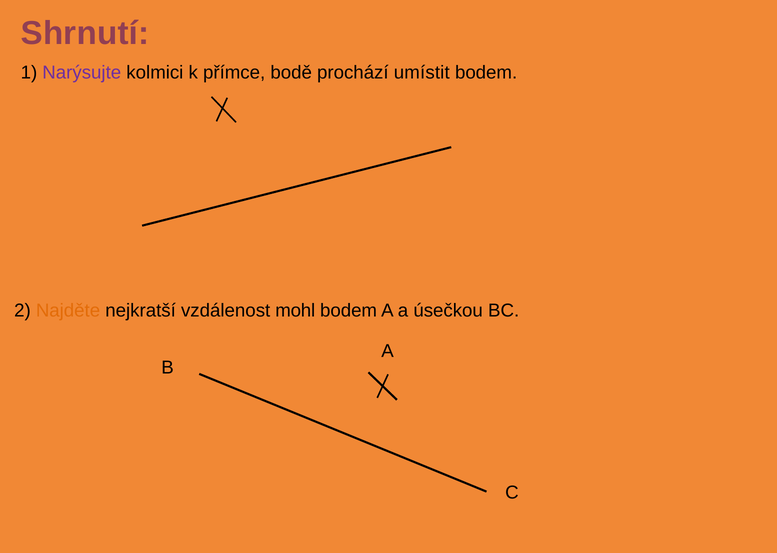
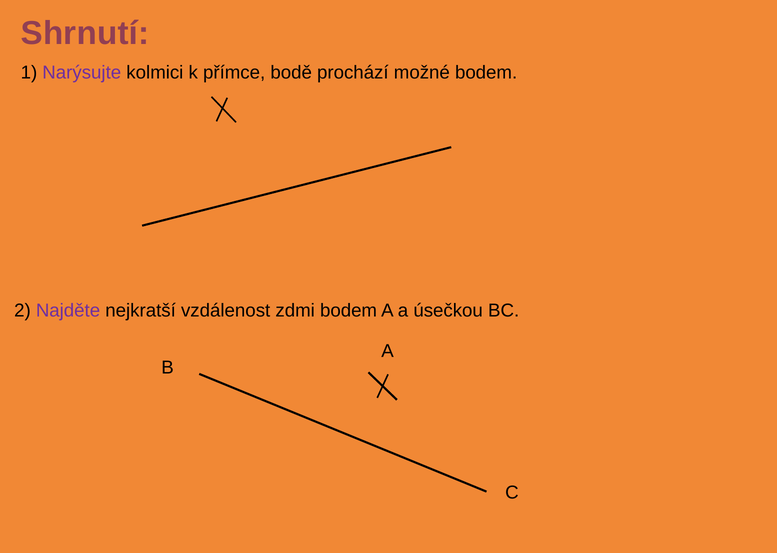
umístit: umístit -> možné (422, 72)
Najděte colour: orange -> purple (68, 311)
mohl: mohl -> zdmi (295, 311)
